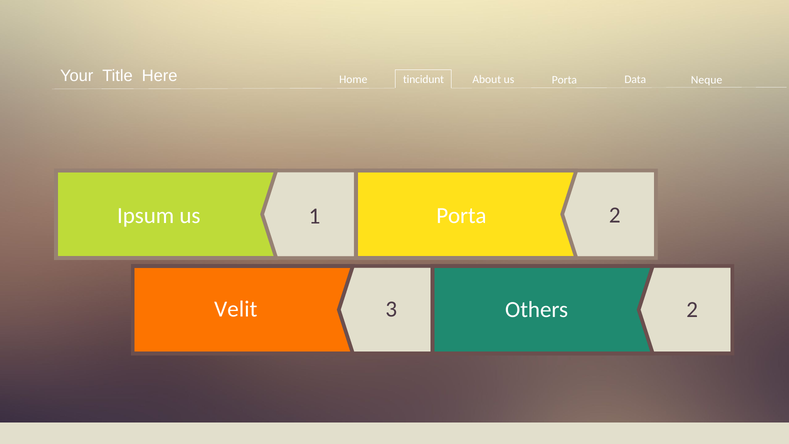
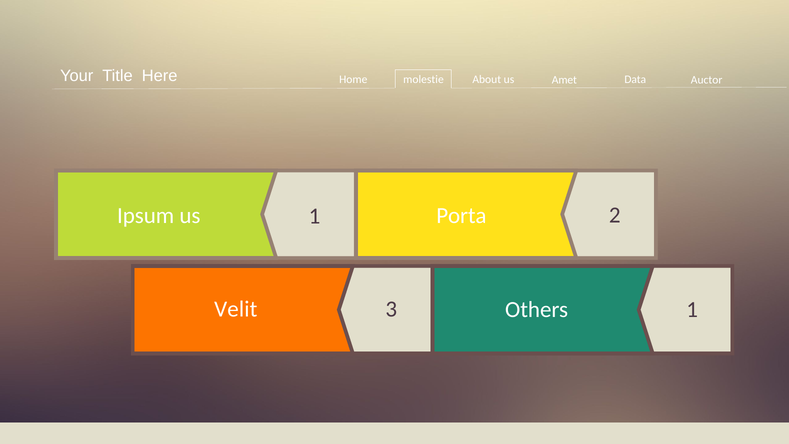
tincidunt: tincidunt -> molestie (423, 80)
us Porta: Porta -> Amet (564, 80)
Neque: Neque -> Auctor (707, 80)
3 2: 2 -> 1 (692, 310)
